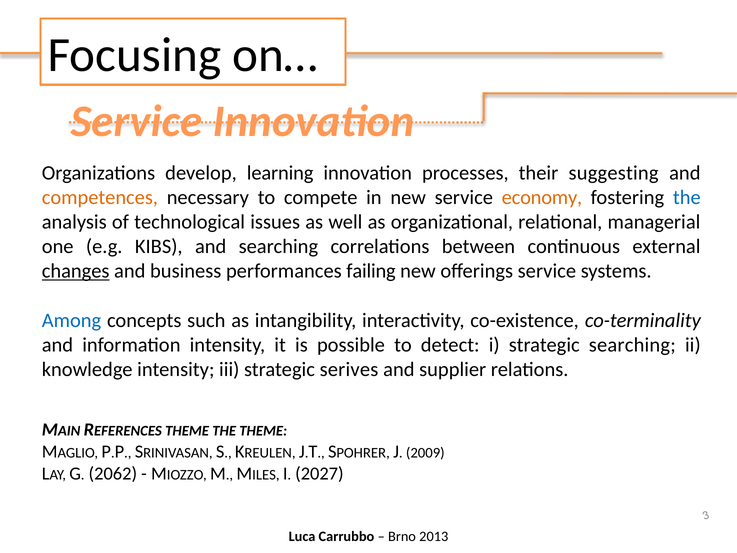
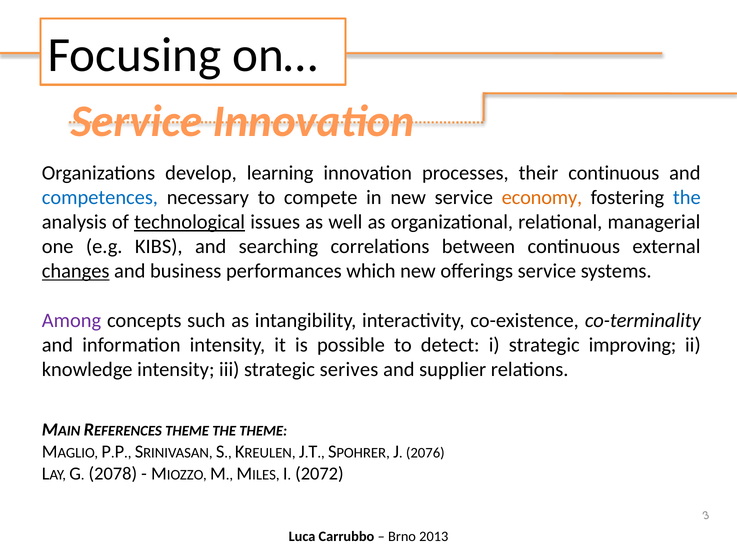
their suggesting: suggesting -> continuous (614, 173)
competences colour: orange -> blue (100, 197)
technological underline: none -> present (190, 222)
failing: failing -> which (371, 271)
Among colour: blue -> purple (72, 320)
strategic searching: searching -> improving (633, 345)
2009: 2009 -> 2076 (425, 453)
2062: 2062 -> 2078 (113, 474)
2027: 2027 -> 2072 (319, 474)
